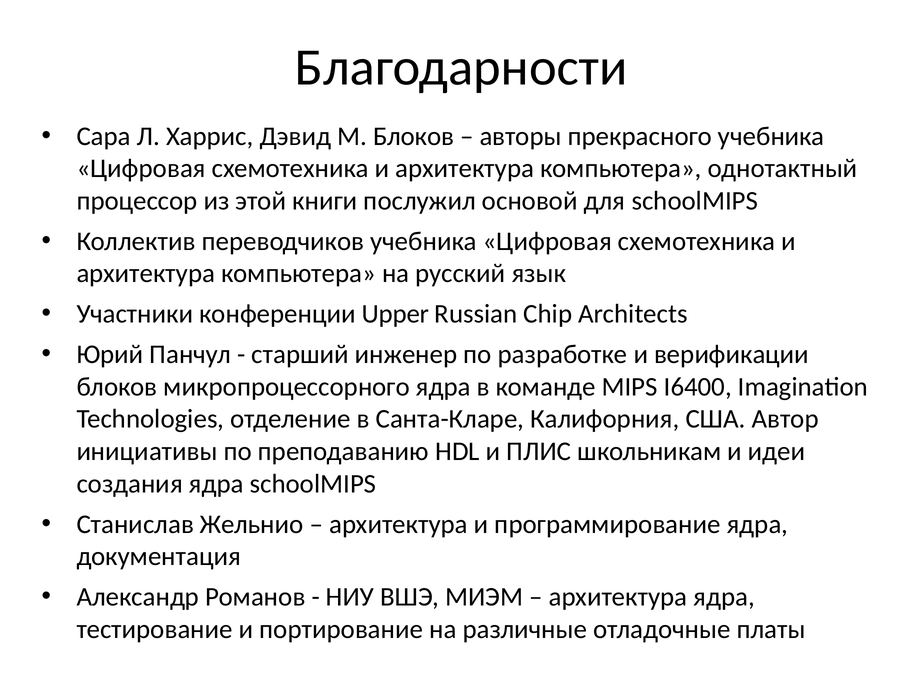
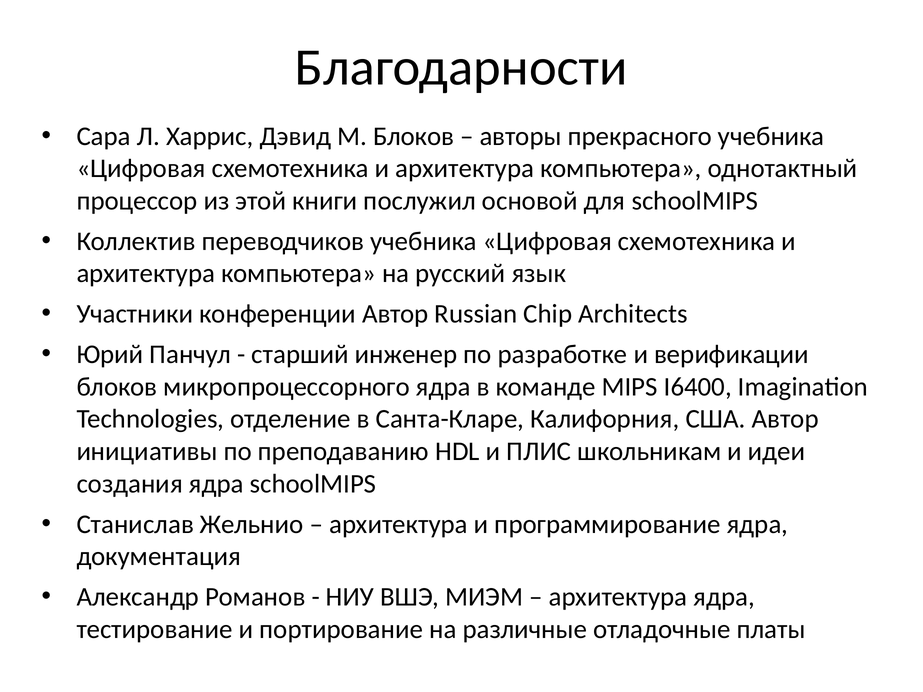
конференции Upper: Upper -> Автор (395, 314)
